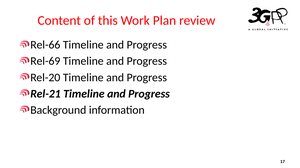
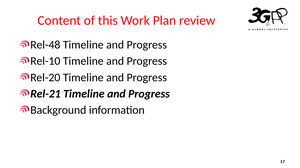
Rel-66: Rel-66 -> Rel-48 (45, 45)
Rel-69: Rel-69 -> Rel-10 (45, 61)
